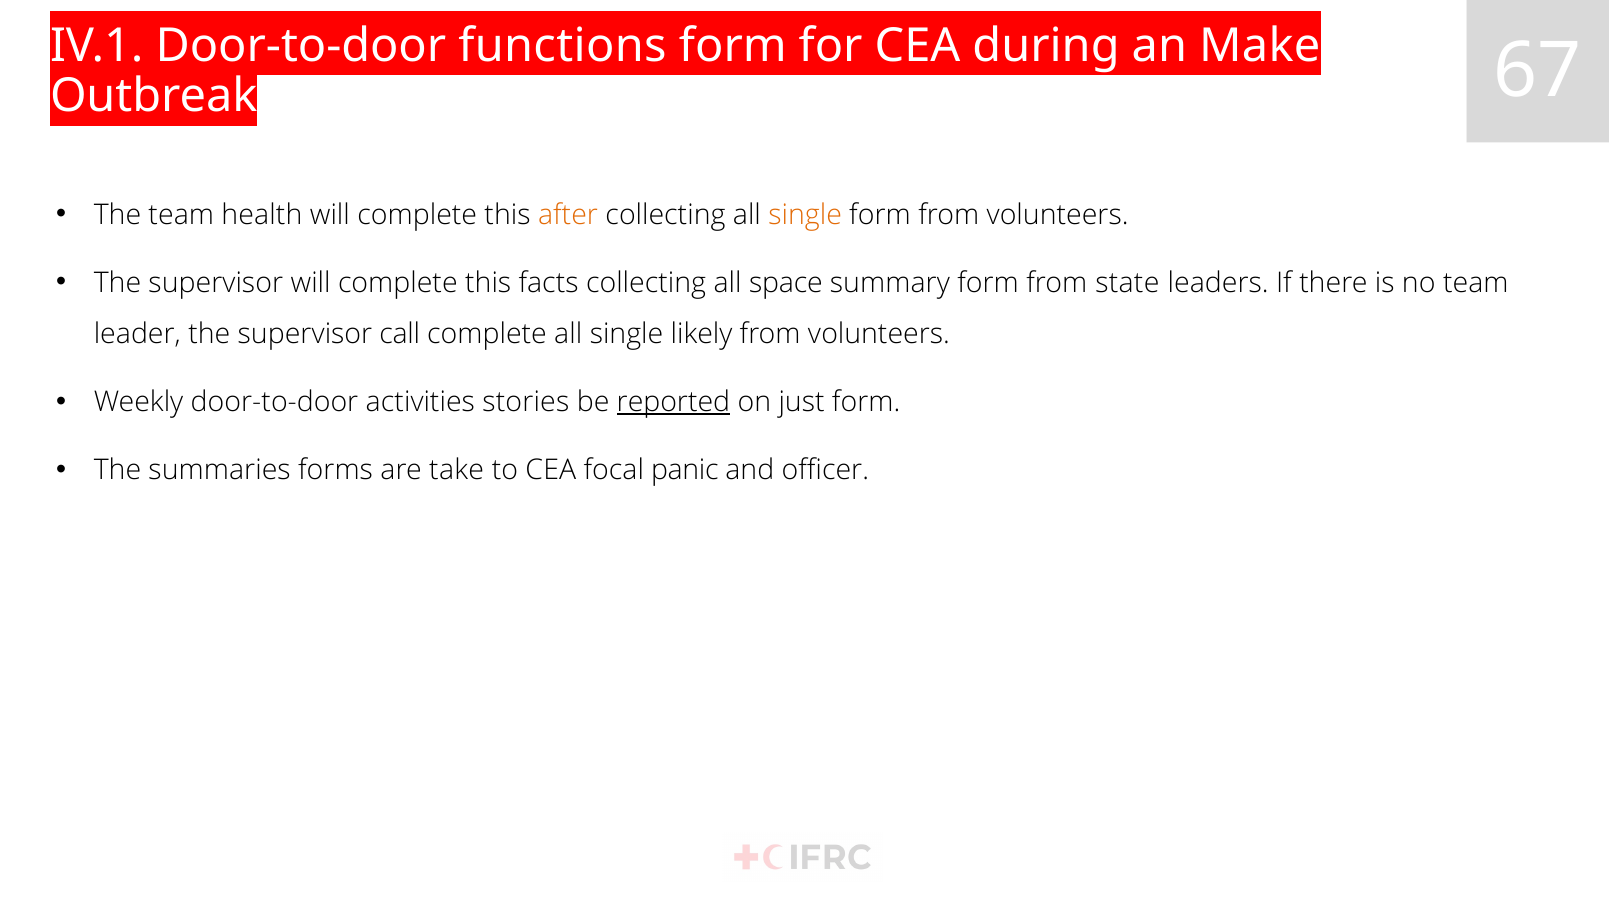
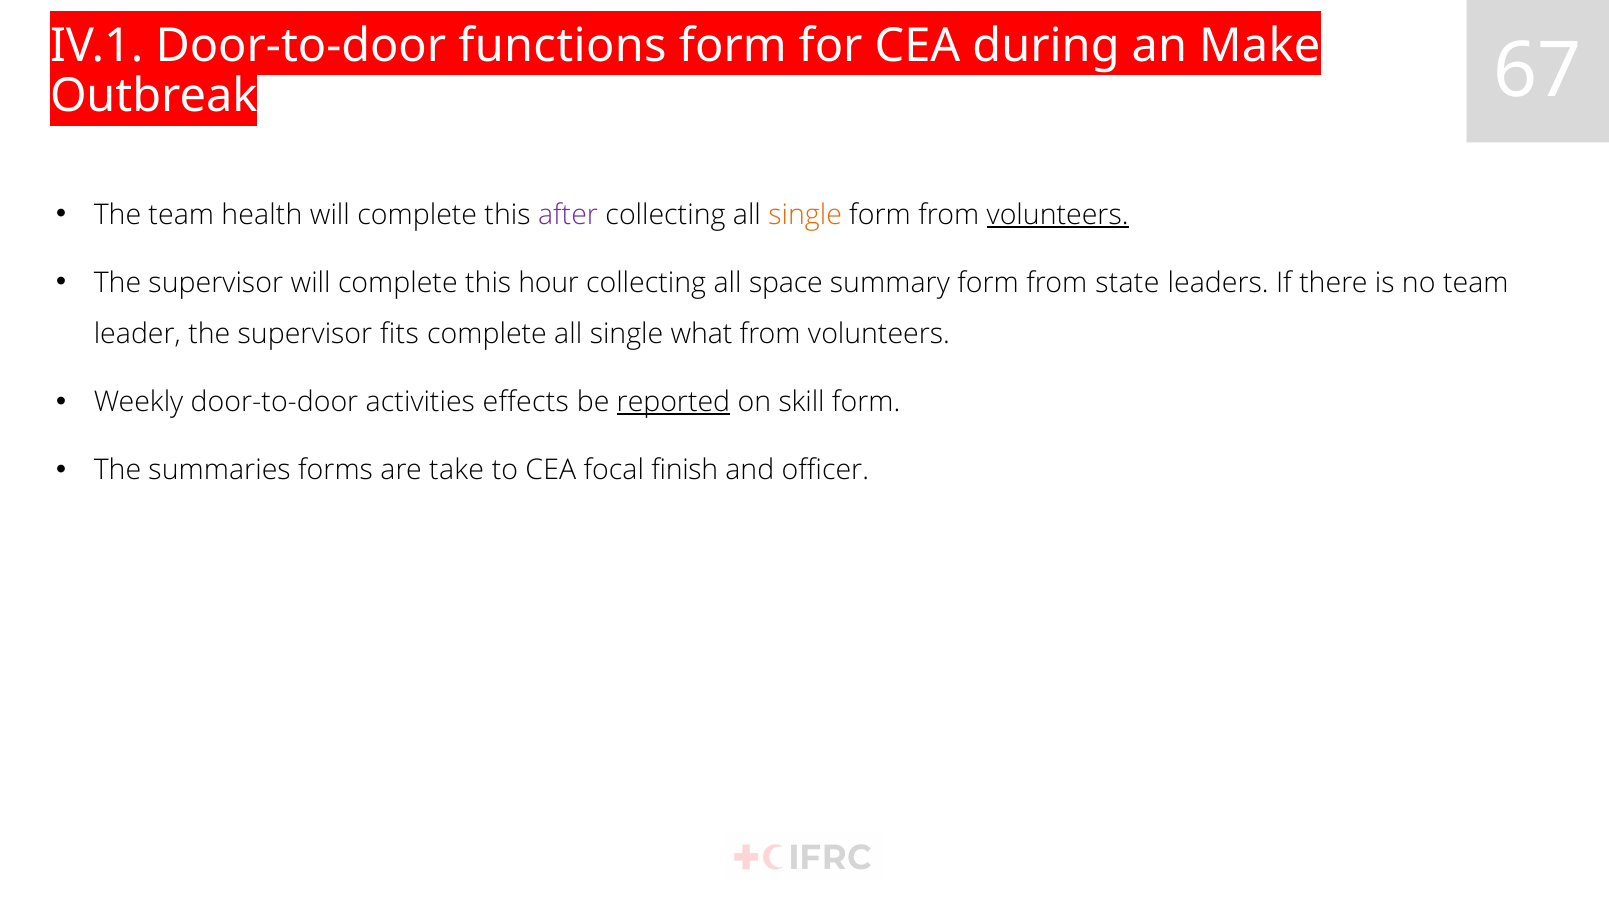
after colour: orange -> purple (568, 215)
volunteers underline: none -> present (1058, 215)
facts: facts -> hour (549, 283)
call: call -> fits (399, 334)
likely: likely -> what (702, 334)
stories: stories -> effects (526, 402)
just: just -> skill (802, 402)
panic: panic -> finish (685, 470)
